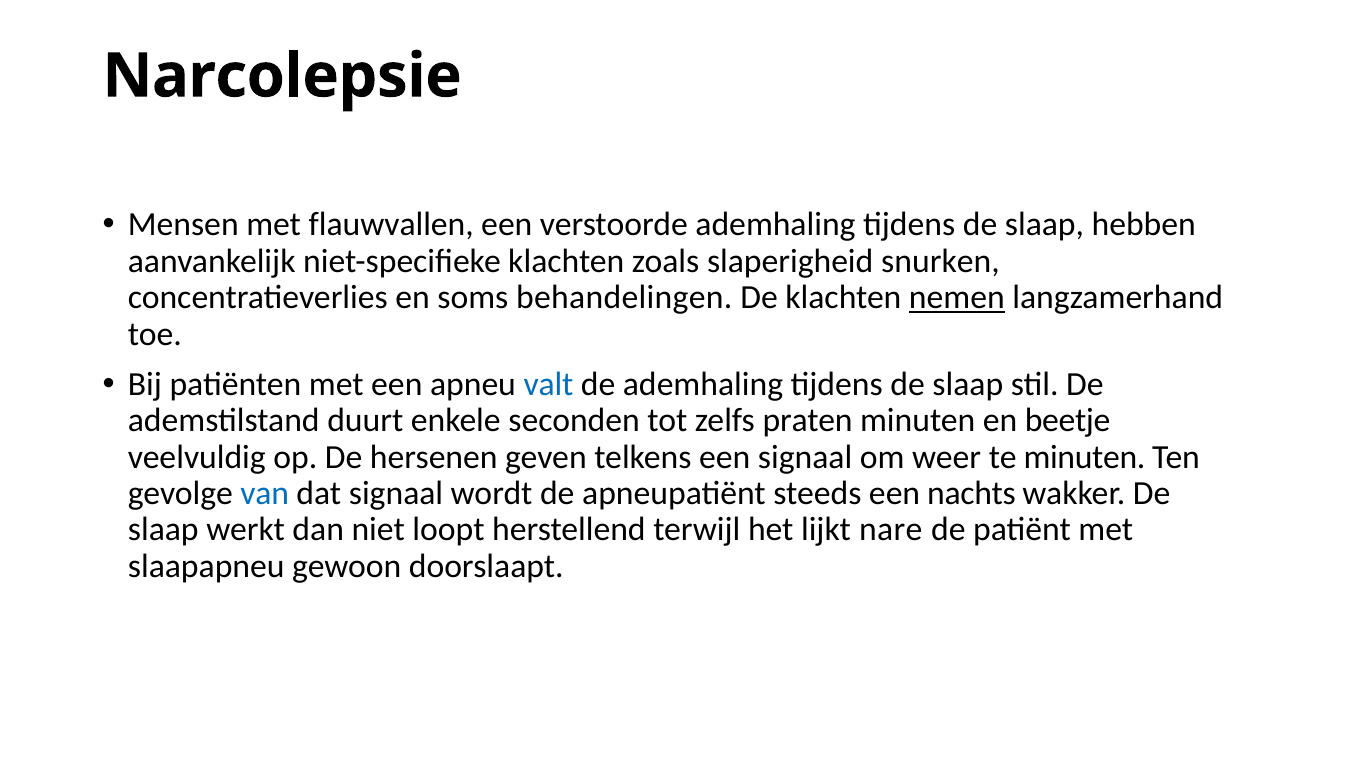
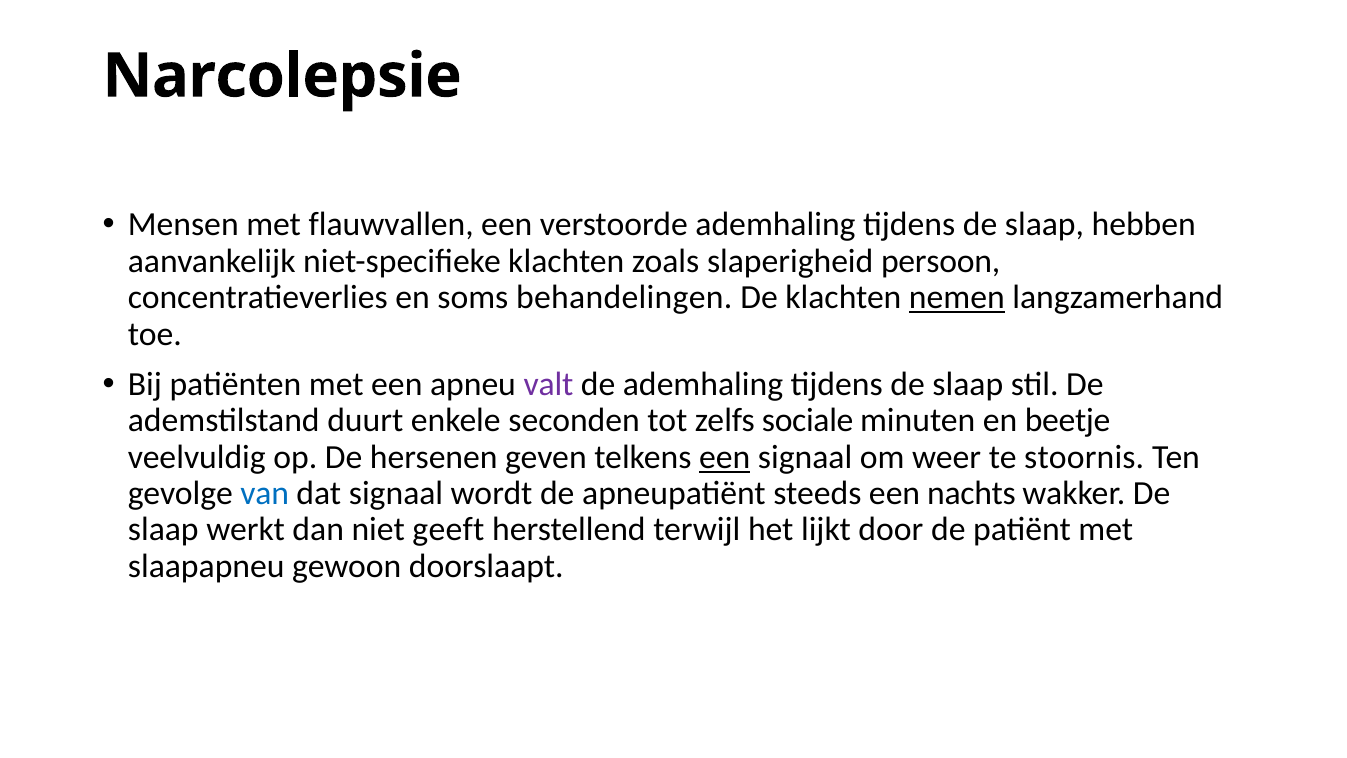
snurken: snurken -> persoon (941, 261)
valt colour: blue -> purple (549, 384)
praten: praten -> sociale (808, 421)
een underline: none -> present (725, 457)
te minuten: minuten -> stoornis (1084, 457)
loopt: loopt -> geeft (448, 530)
nare: nare -> door (891, 530)
